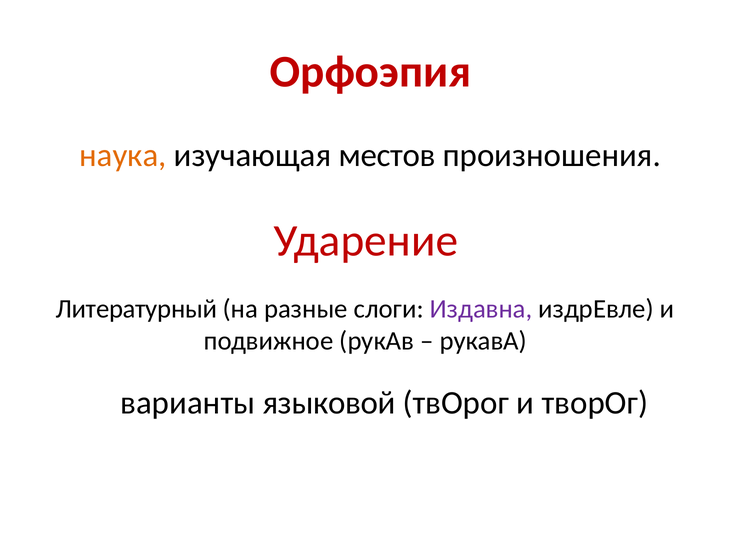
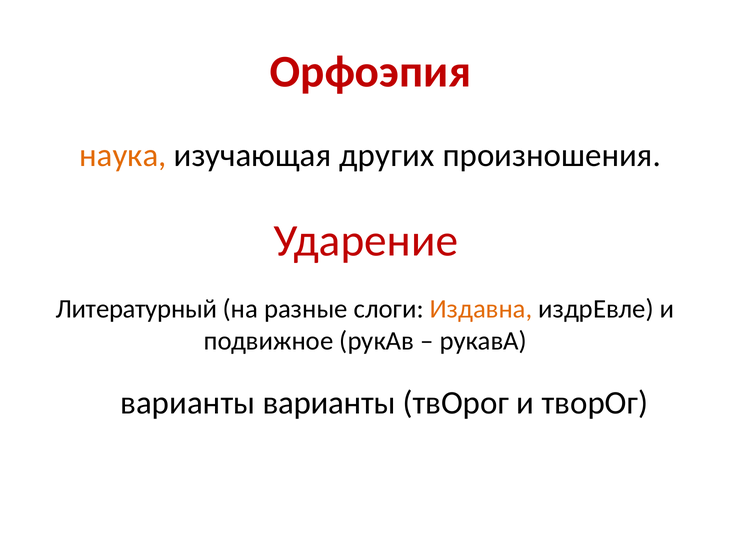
местов: местов -> других (387, 155)
Издавна colour: purple -> orange (481, 309)
варианты языковой: языковой -> варианты (329, 403)
